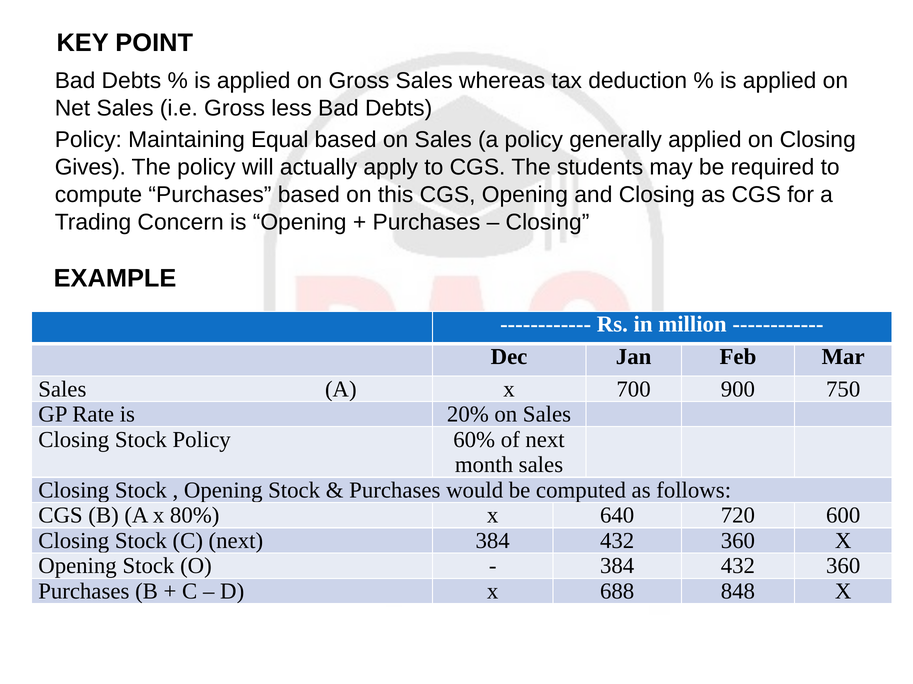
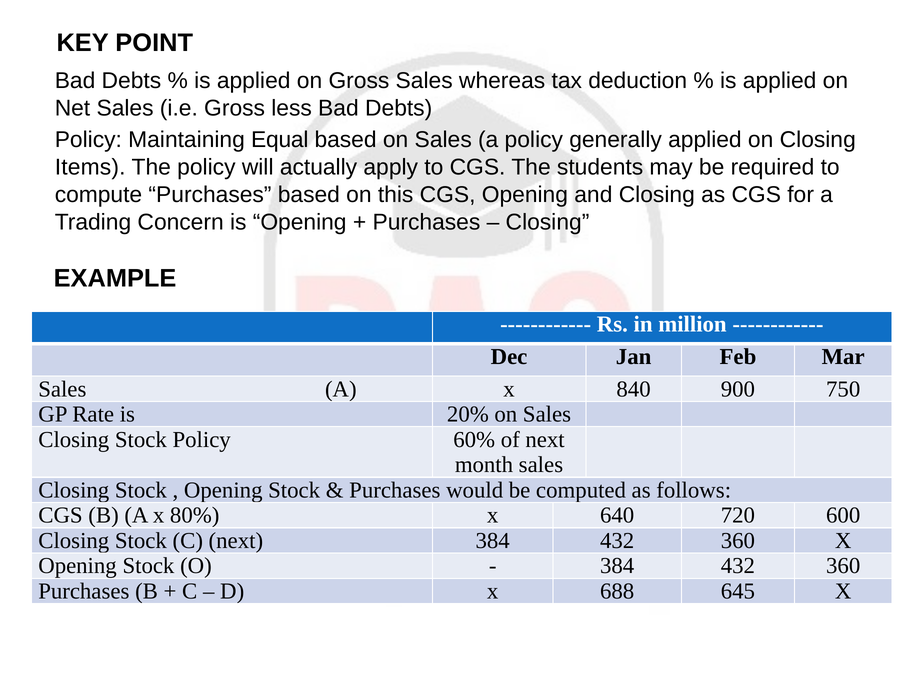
Gives: Gives -> Items (90, 167)
700: 700 -> 840 (634, 389)
848: 848 -> 645 (738, 592)
